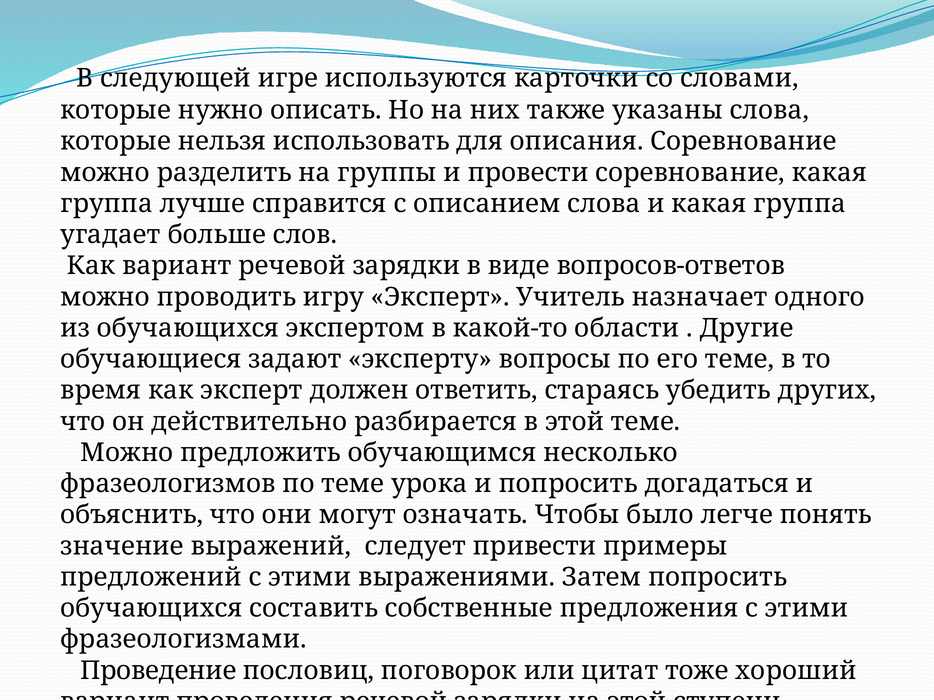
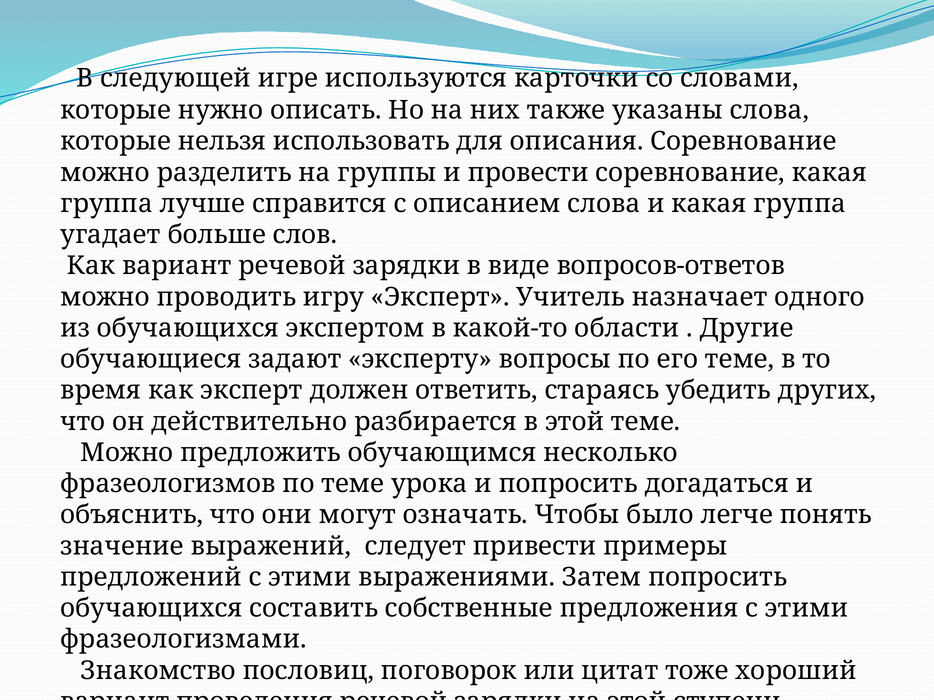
Проведение: Проведение -> Знакомство (158, 671)
